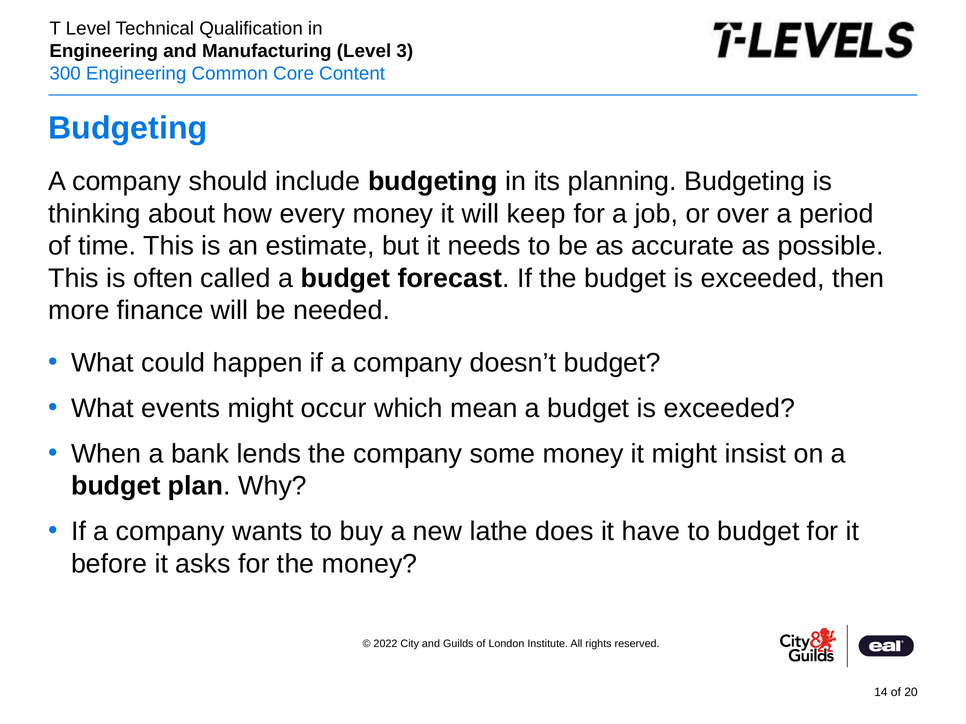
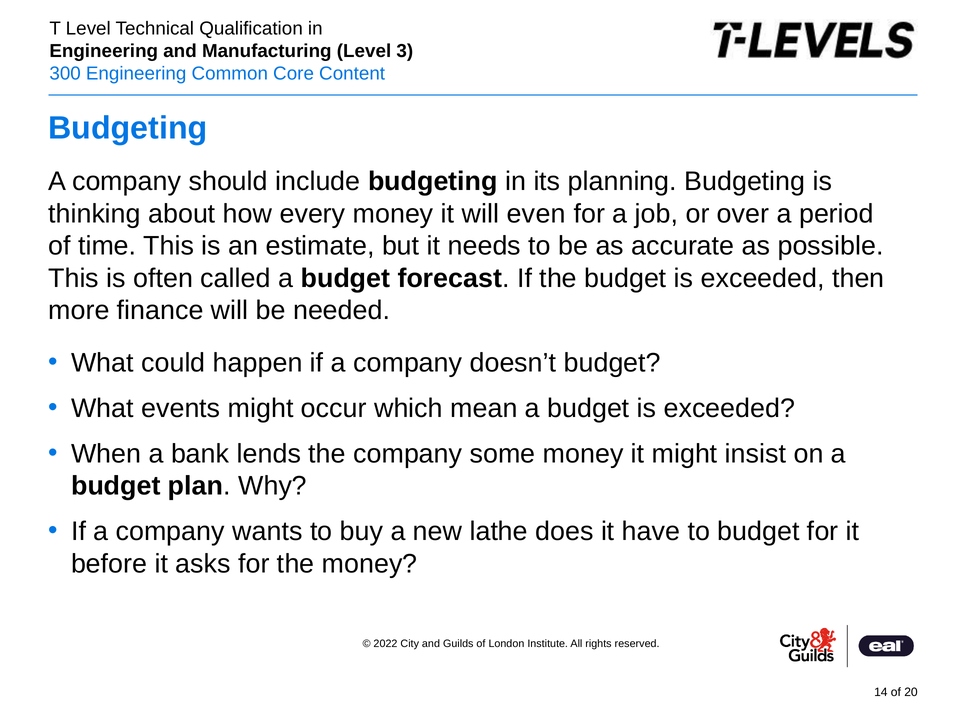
keep: keep -> even (536, 214)
